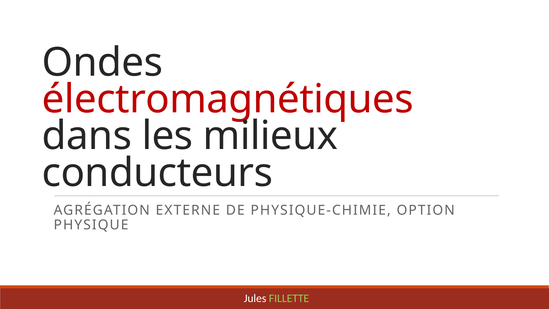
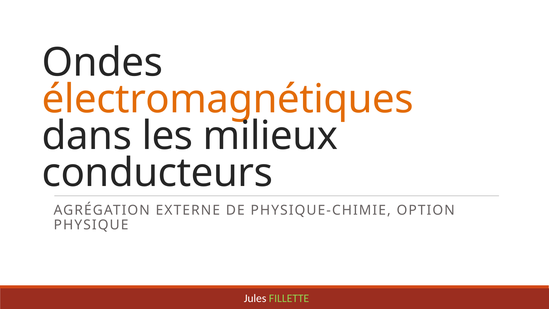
électromagnétiques colour: red -> orange (228, 99)
